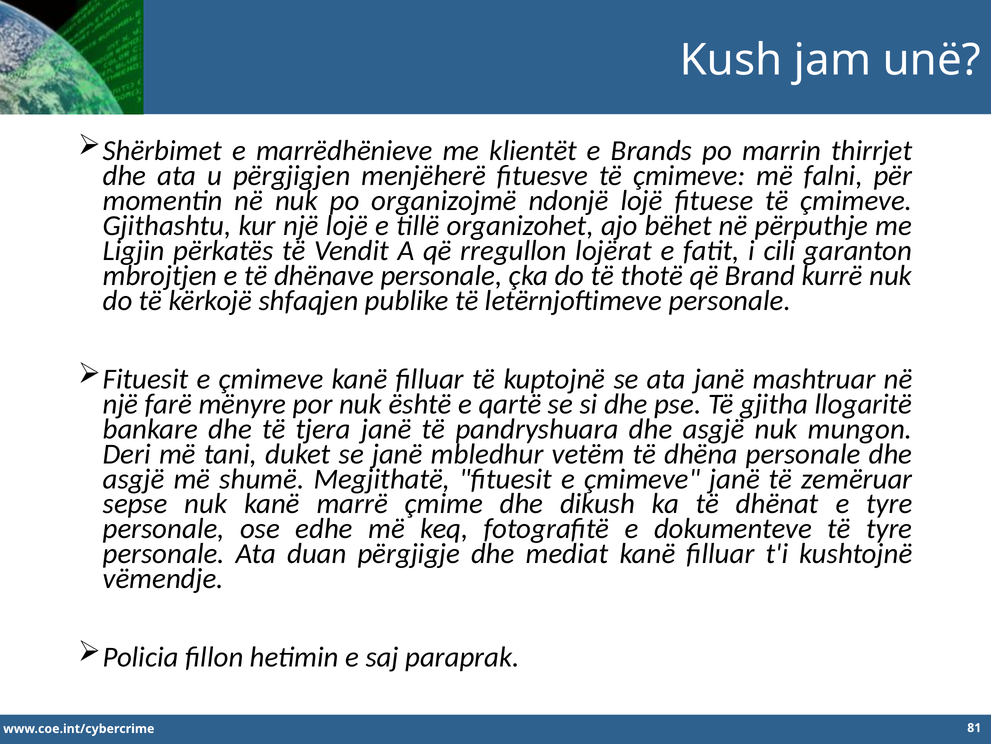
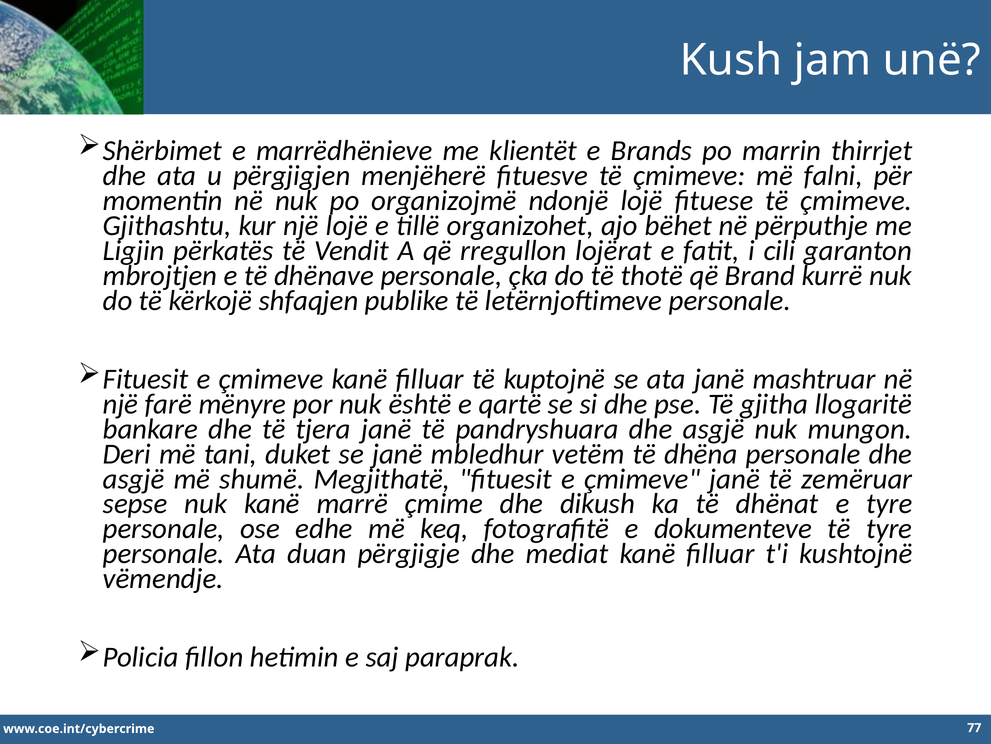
81: 81 -> 77 (974, 727)
